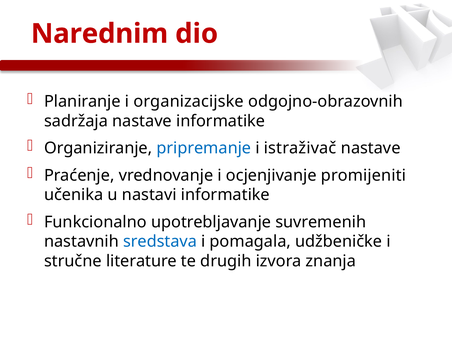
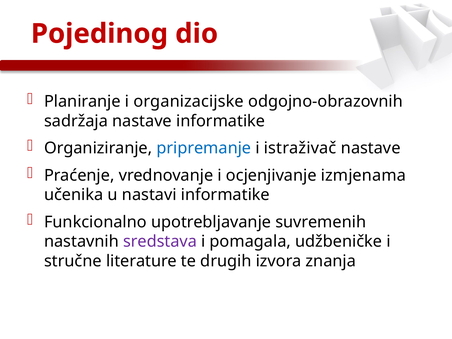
Narednim: Narednim -> Pojedinog (99, 34)
promijeniti: promijeniti -> izmjenama (363, 175)
sredstava colour: blue -> purple (160, 242)
